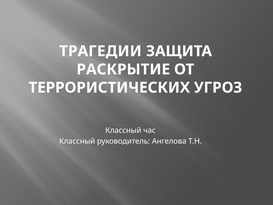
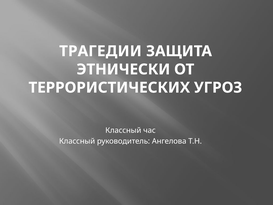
РАСКРЫТИЕ: РАСКРЫТИЕ -> ЭТНИЧЕСКИ (123, 69)
